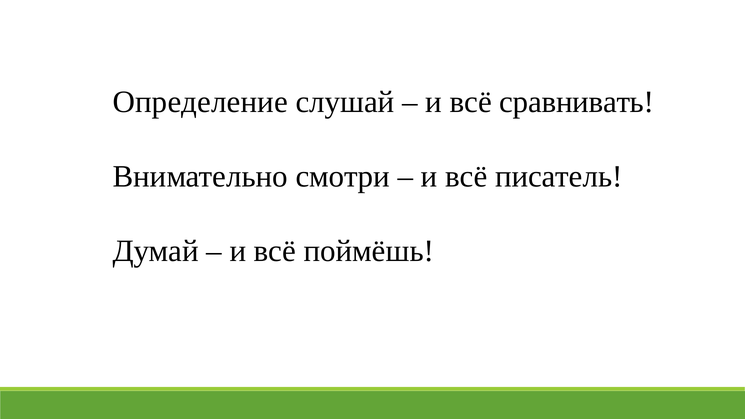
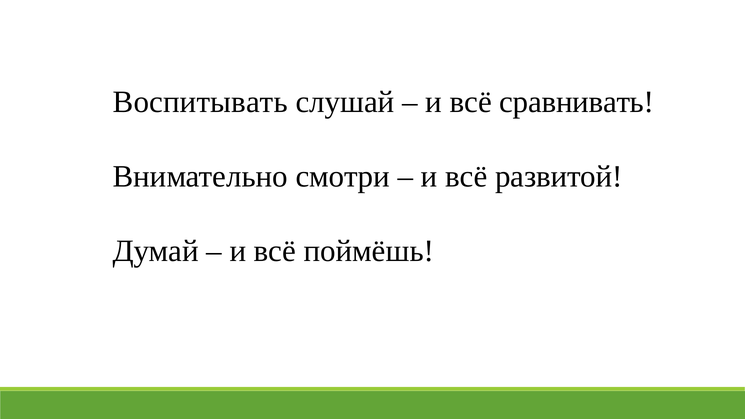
Определение: Определение -> Воспитывать (200, 102)
писатель: писатель -> развитой (559, 176)
